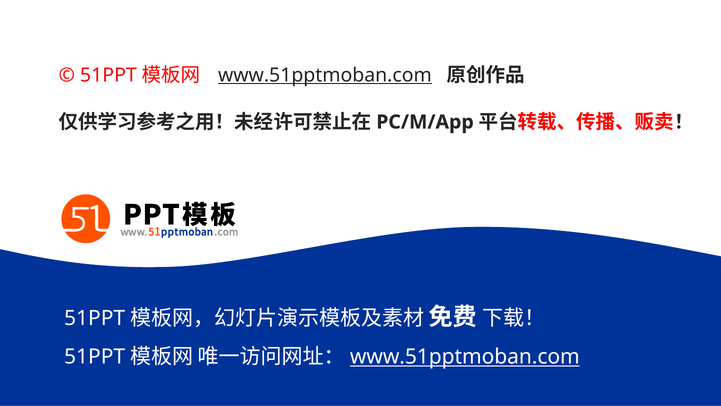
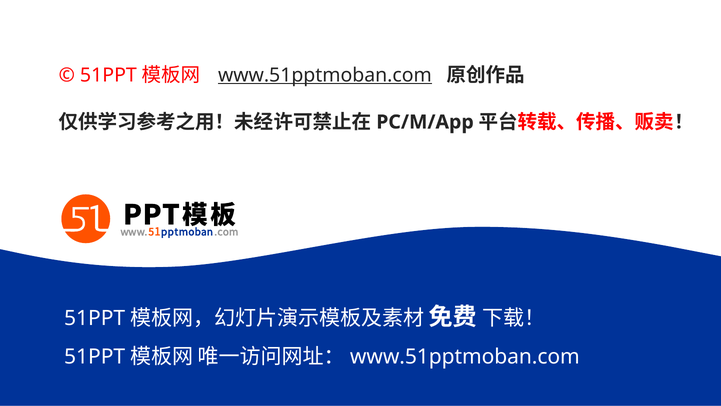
www.51pptmoban.com underline: present -> none (465, 356)
